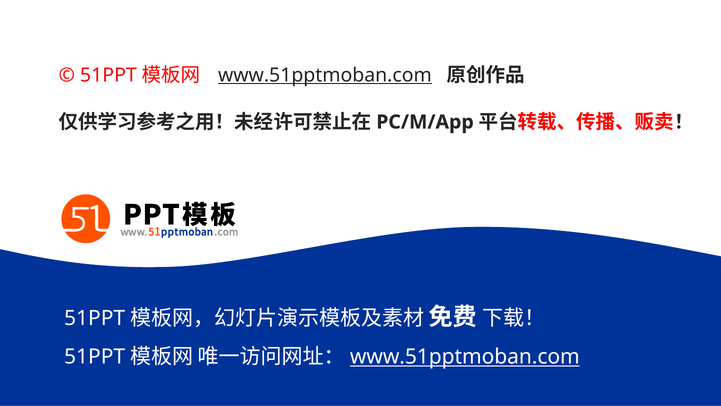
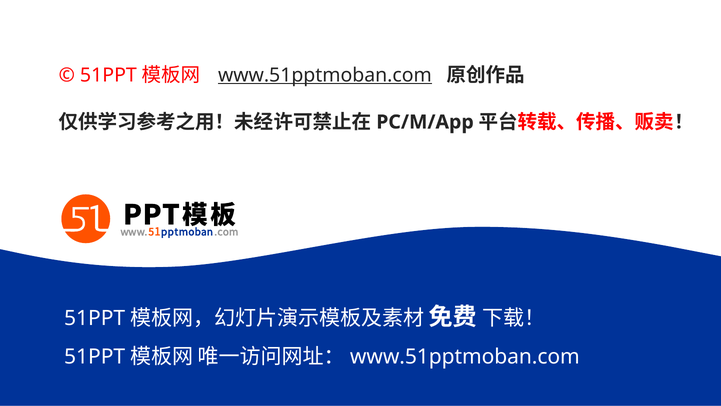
www.51pptmoban.com underline: present -> none (465, 356)
